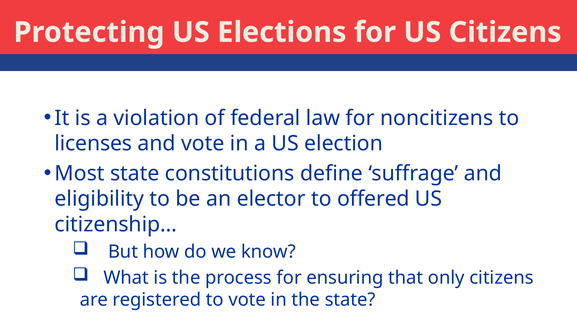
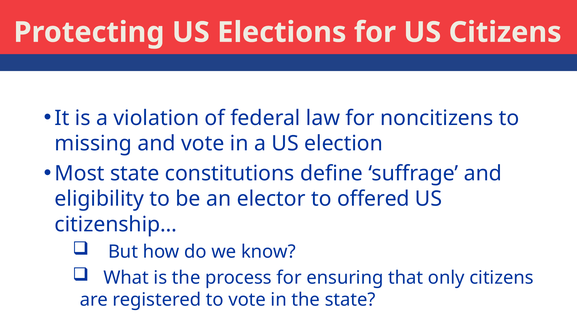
licenses: licenses -> missing (93, 143)
